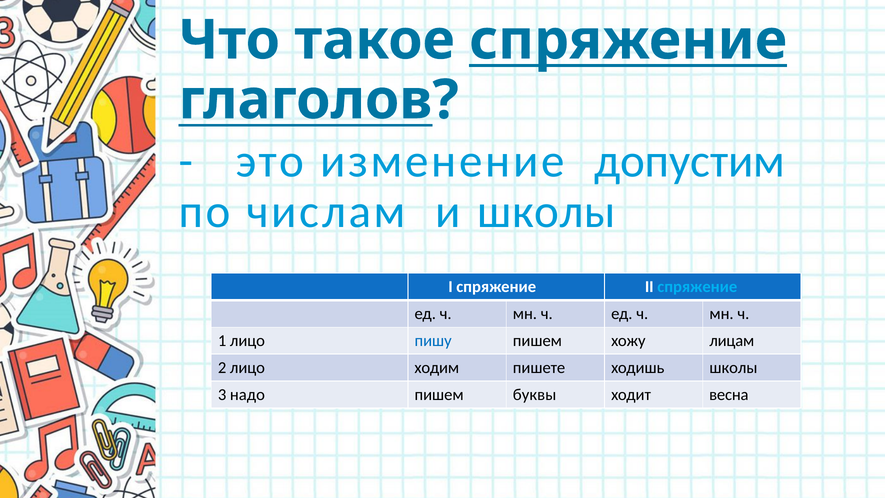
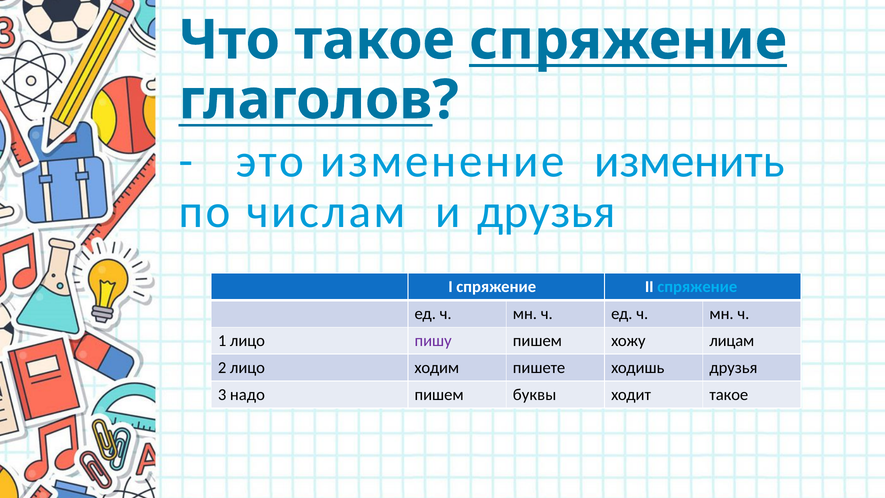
допустим: допустим -> изменить (690, 161)
и школы: школы -> друзья (546, 212)
пишу colour: blue -> purple (433, 341)
ходишь школы: школы -> друзья (733, 368)
ходит весна: весна -> такое (729, 395)
